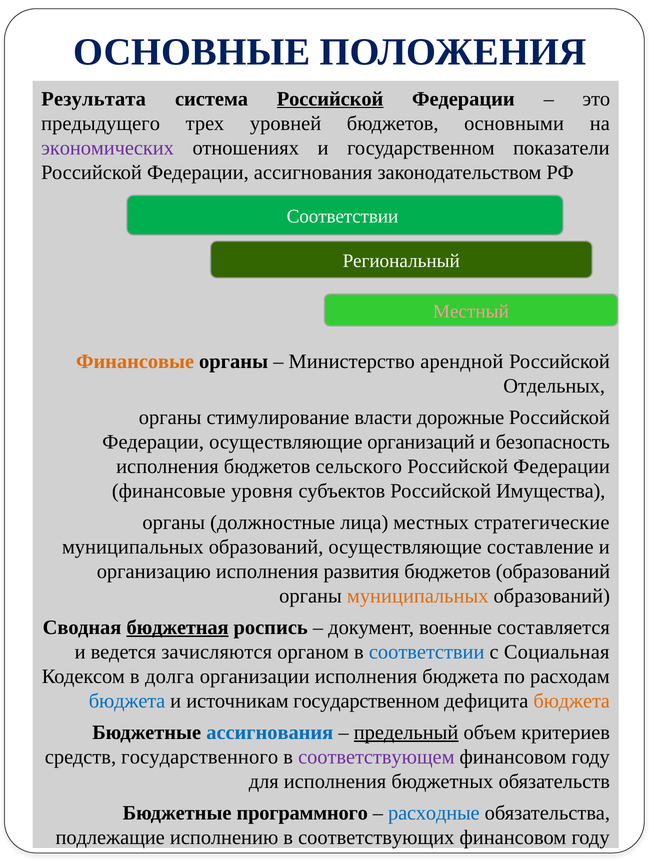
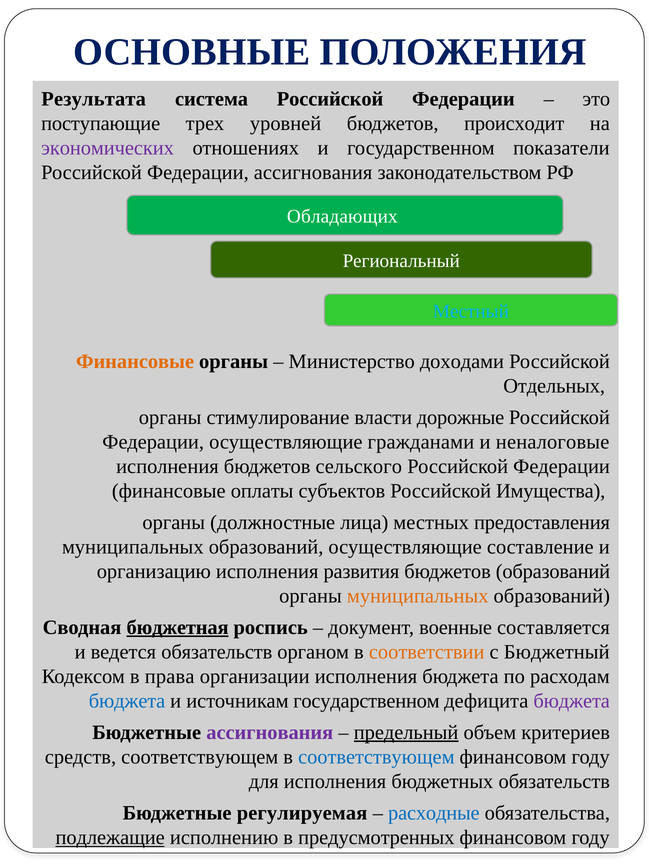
Российской underline: present -> none (330, 99)
предыдущего: предыдущего -> поступающие (101, 123)
основными: основными -> происходит (514, 123)
Соответствии: Соответствии -> Обладающих (342, 217)
Местный colour: pink -> light blue (471, 311)
арендной: арендной -> доходами (462, 361)
организаций: организаций -> гражданами (421, 442)
безопасность: безопасность -> неналоговые (553, 442)
уровня: уровня -> оплаты (262, 491)
стратегические: стратегические -> предоставления (542, 523)
ведется зачисляются: зачисляются -> обязательств (217, 652)
соответствии colour: blue -> orange (427, 652)
Социальная: Социальная -> Бюджетный (557, 652)
долга: долга -> права (170, 677)
бюджета colour: orange -> purple (572, 701)
ассигнования colour: blue -> purple (270, 733)
средств государственного: государственного -> соответствующем (200, 757)
соответствующем colour: purple -> blue (376, 757)
программного: программного -> регулируемая (302, 813)
подлежащие underline: none -> present (110, 838)
соответствующих: соответствующих -> предусмотренных (376, 838)
